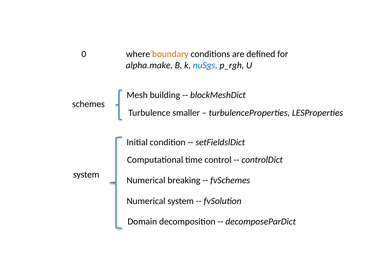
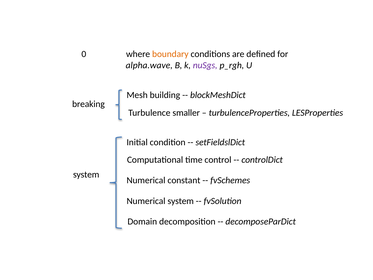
alpha.make: alpha.make -> alpha.wave (149, 65)
nuSgs colour: blue -> purple (205, 65)
schemes: schemes -> breaking (88, 104)
breaking: breaking -> constant (184, 180)
